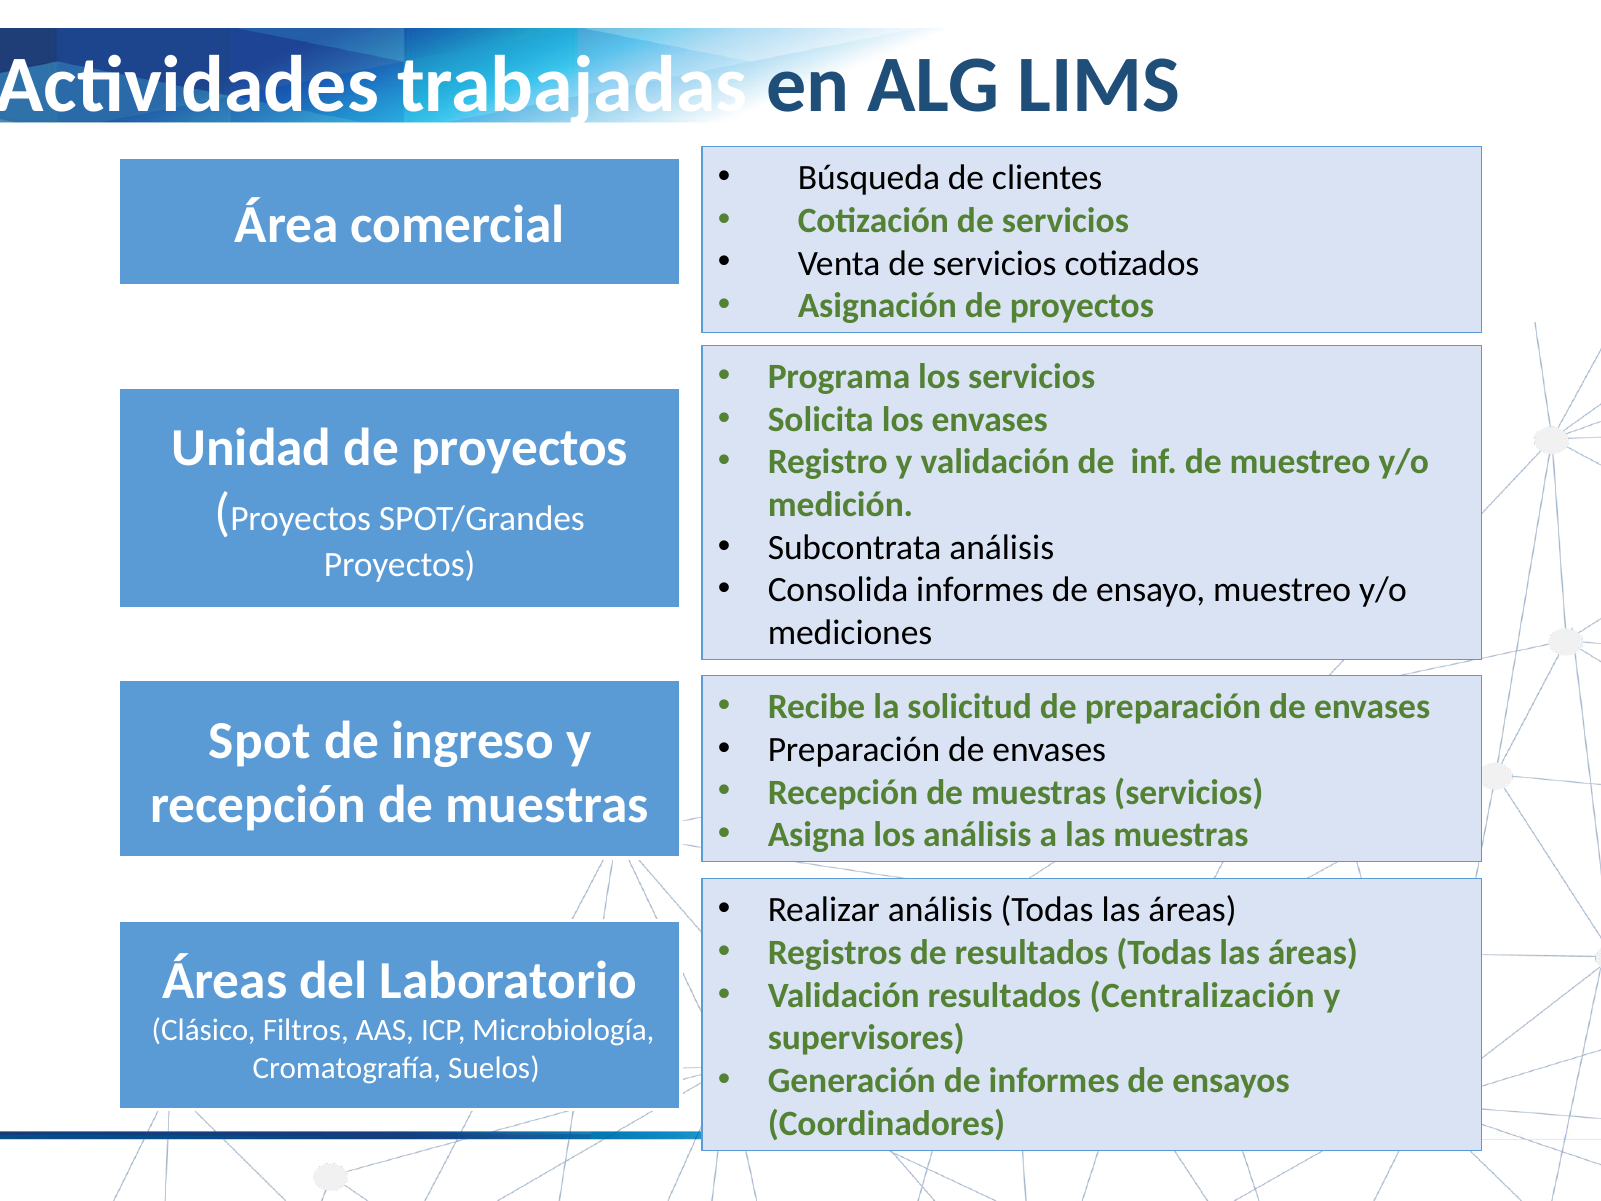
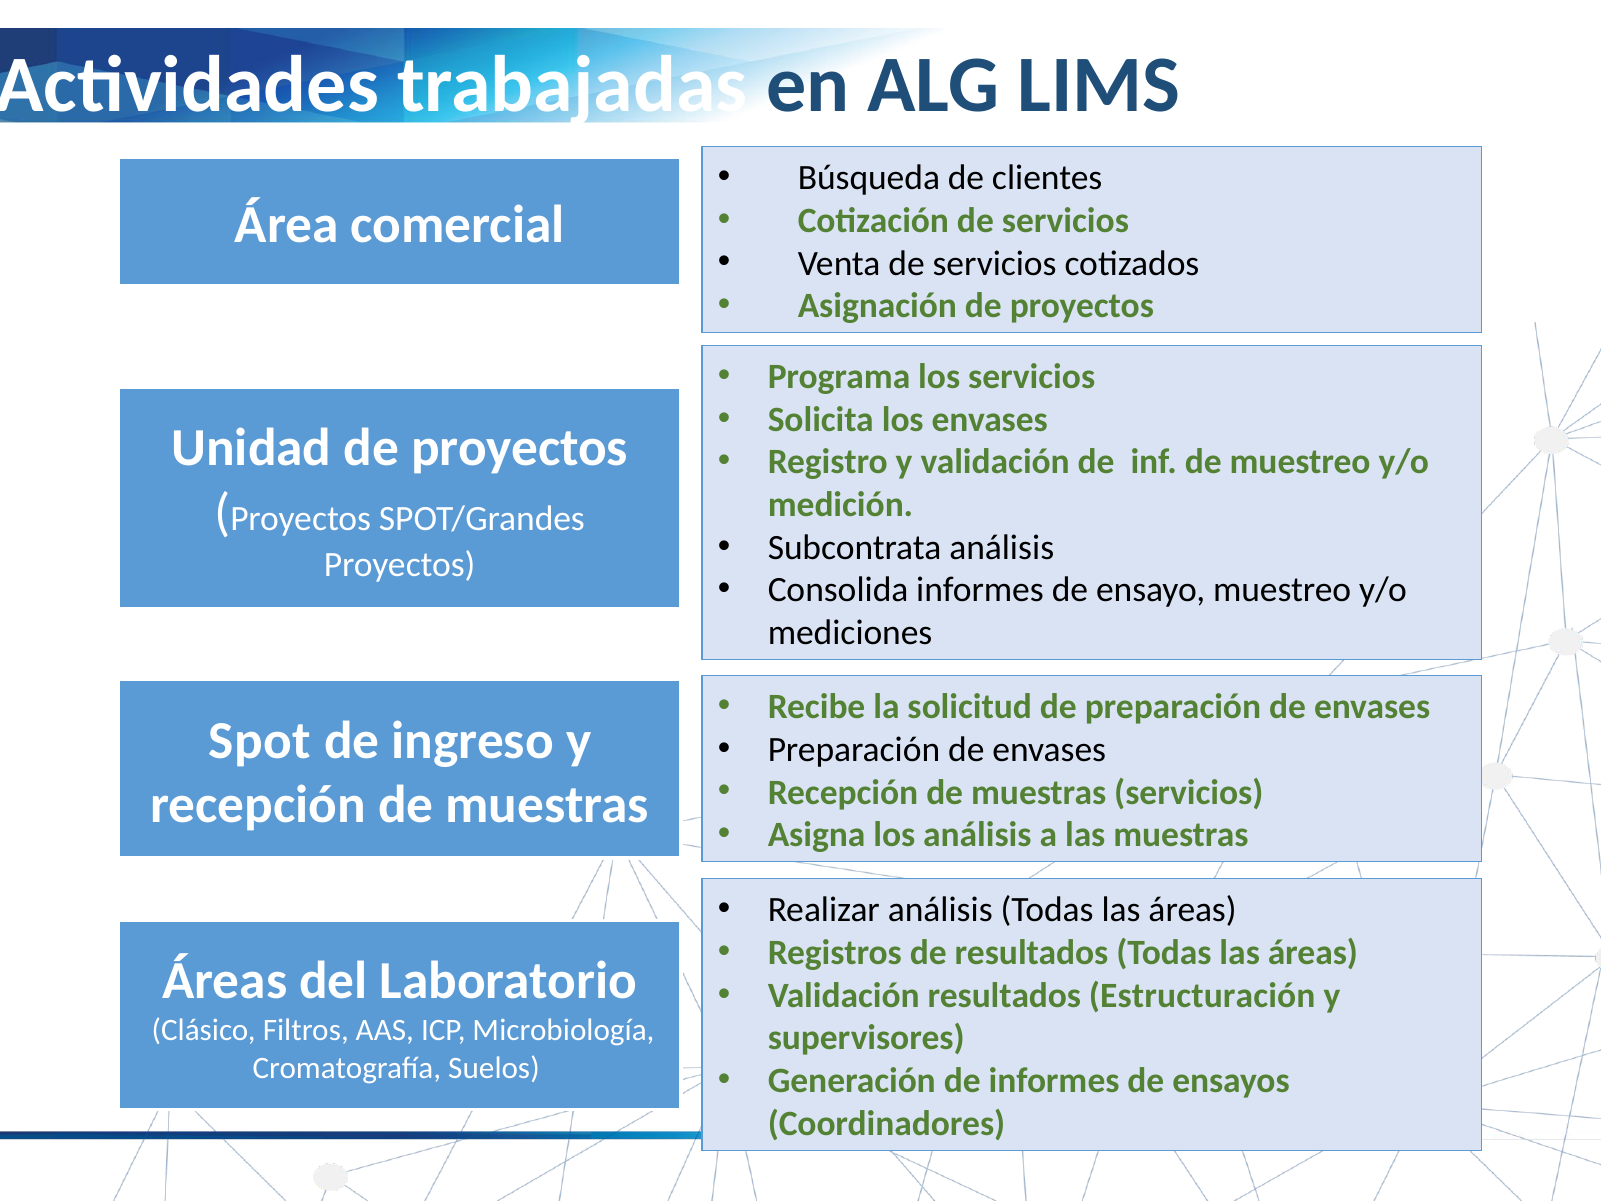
Centralización: Centralización -> Estructuración (1202, 995)
